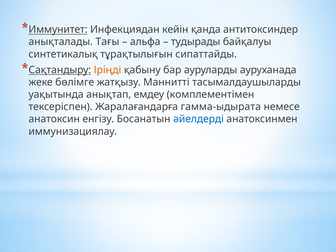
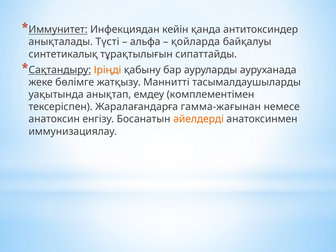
Тағы: Тағы -> Түсті (107, 42)
тудырады: тудырады -> қойларда (196, 42)
гамма-ыдырата: гамма-ыдырата -> гамма-жағынан (221, 107)
әйелдерді colour: blue -> orange (198, 119)
